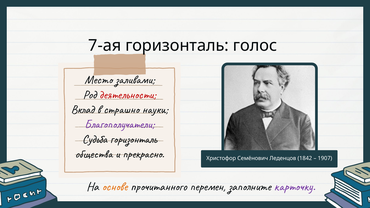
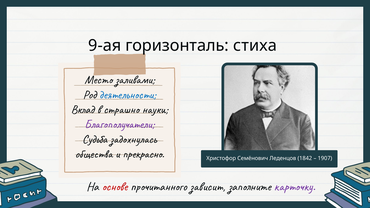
7-ая: 7-ая -> 9-ая (105, 46)
голос: голос -> стиха (255, 46)
деятельности colour: red -> blue (128, 95)
Судьба горизонталь: горизонталь -> задохнулась (133, 139)
основе colour: orange -> red (115, 187)
перемен: перемен -> зависит (208, 187)
